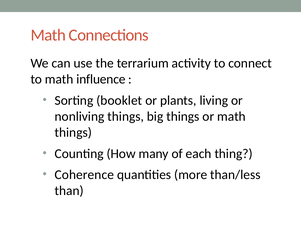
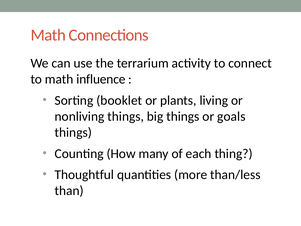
or math: math -> goals (231, 116)
Coherence: Coherence -> Thoughtful (84, 175)
